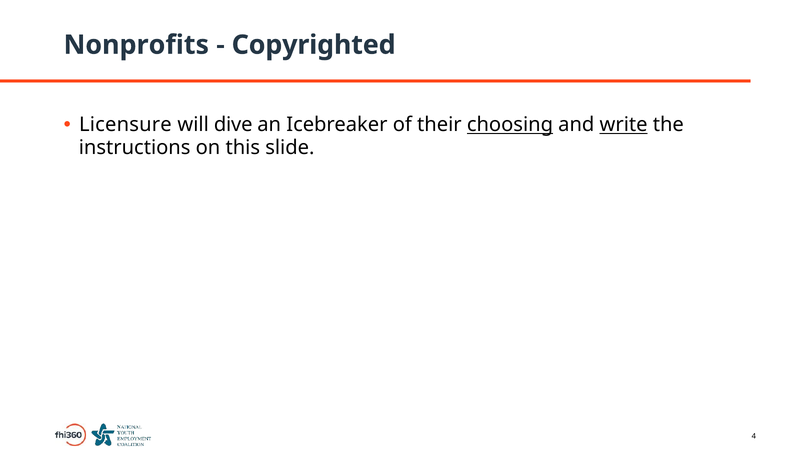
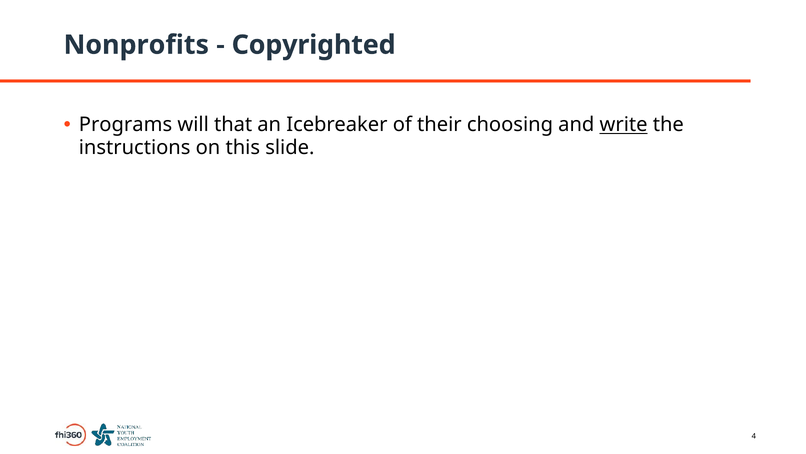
Licensure: Licensure -> Programs (125, 125)
dive: dive -> that (233, 125)
choosing underline: present -> none (510, 125)
